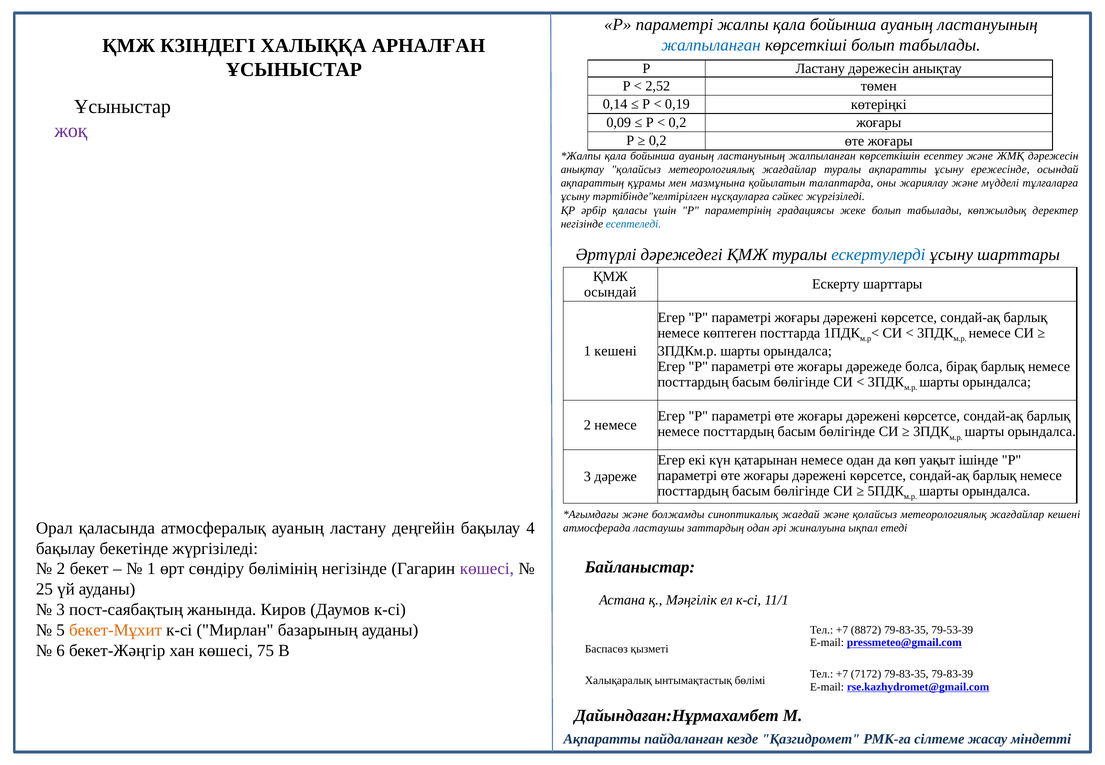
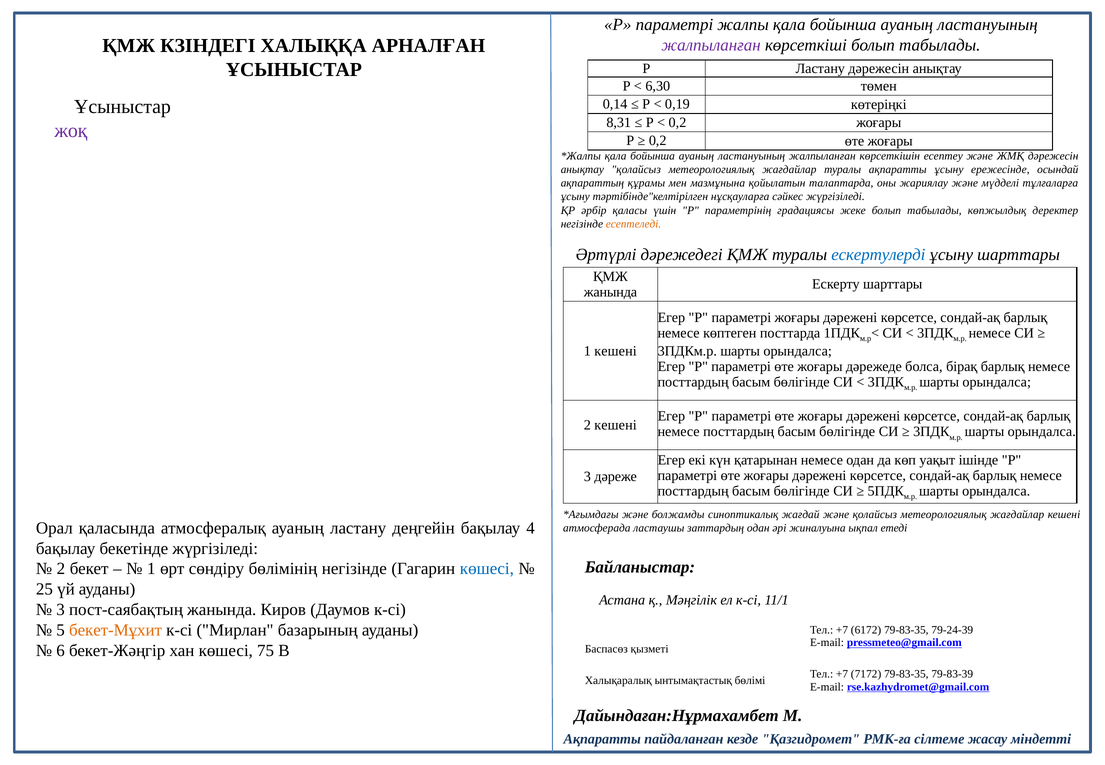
жалпыланған colour: blue -> purple (711, 45)
2,52: 2,52 -> 6,30 (658, 86)
0,09: 0,09 -> 8,31 (619, 122)
есептеледі colour: blue -> orange (634, 224)
осындай: осындай -> жанында (610, 292)
2 немесе: немесе -> кешені (616, 425)
көшесі colour: purple -> blue (487, 569)
8872: 8872 -> 6172 (866, 630)
79-53-39: 79-53-39 -> 79-24-39 (952, 630)
